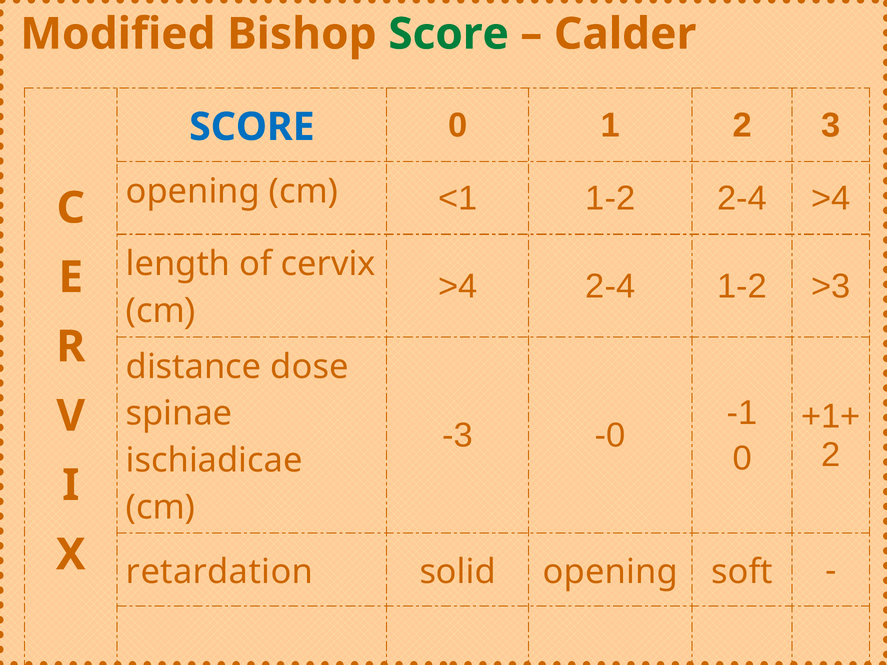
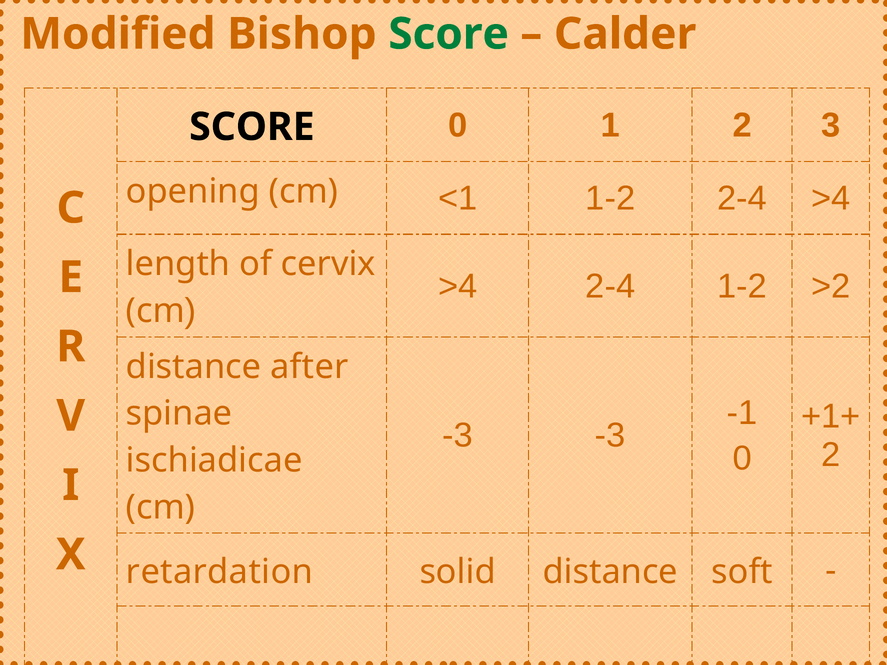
SCORE colour: blue -> black (252, 127)
>3: >3 -> >2 (831, 286)
dose: dose -> after (309, 367)
-3 -0: -0 -> -3 (610, 436)
solid opening: opening -> distance (610, 572)
